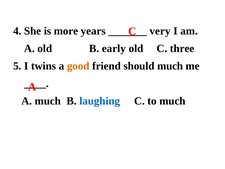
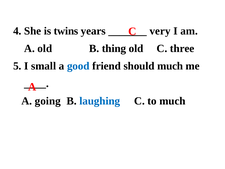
more: more -> twins (66, 31)
early: early -> thing (114, 48)
twins: twins -> small (44, 66)
good colour: orange -> blue (78, 66)
A much: much -> going (48, 101)
